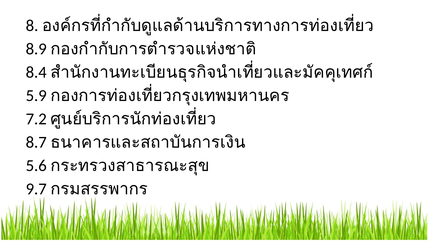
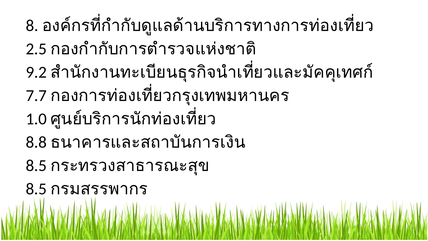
8.9: 8.9 -> 2.5 (36, 49)
8.4: 8.4 -> 9.2 (36, 72)
5.9: 5.9 -> 7.7 (36, 96)
7.2: 7.2 -> 1.0 (36, 119)
8.7: 8.7 -> 8.8 (36, 142)
5.6: 5.6 -> 8.5 (36, 165)
9.7: 9.7 -> 8.5 (36, 189)
